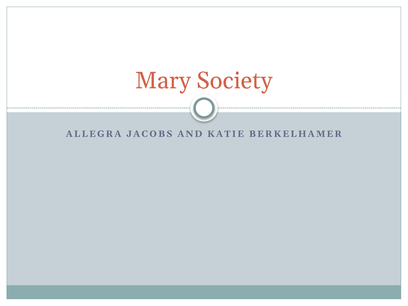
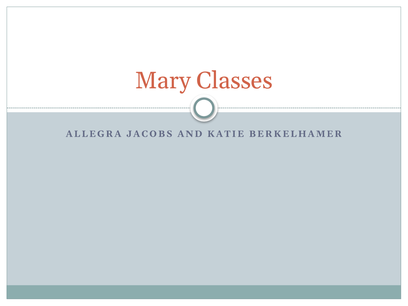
Society: Society -> Classes (235, 81)
